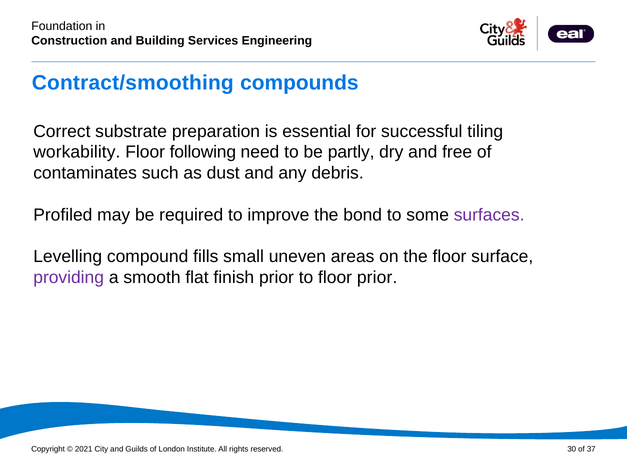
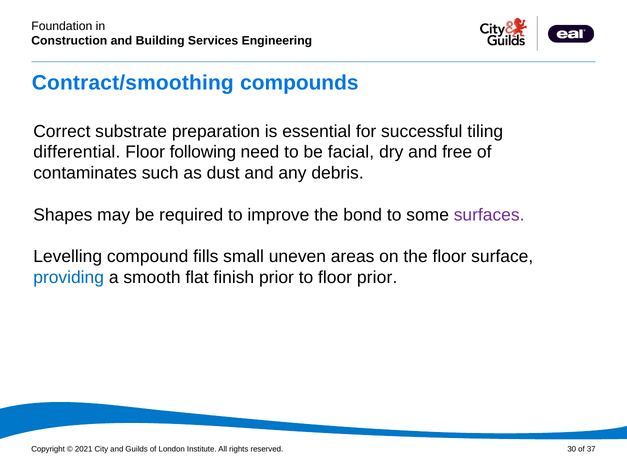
workability: workability -> differential (77, 152)
partly: partly -> facial (351, 152)
Profiled: Profiled -> Shapes (63, 215)
providing colour: purple -> blue (69, 278)
